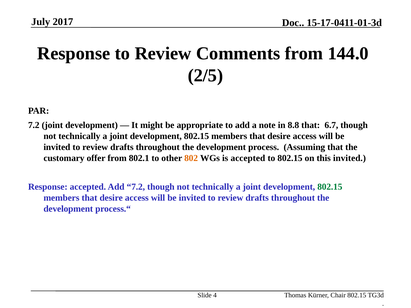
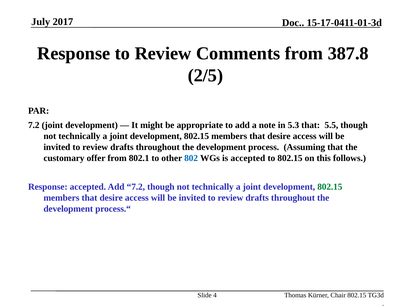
144.0: 144.0 -> 387.8 (348, 54)
8.8: 8.8 -> 5.3 (293, 125)
6.7: 6.7 -> 5.5 (331, 125)
802 colour: orange -> blue (191, 158)
this invited: invited -> follows (350, 158)
